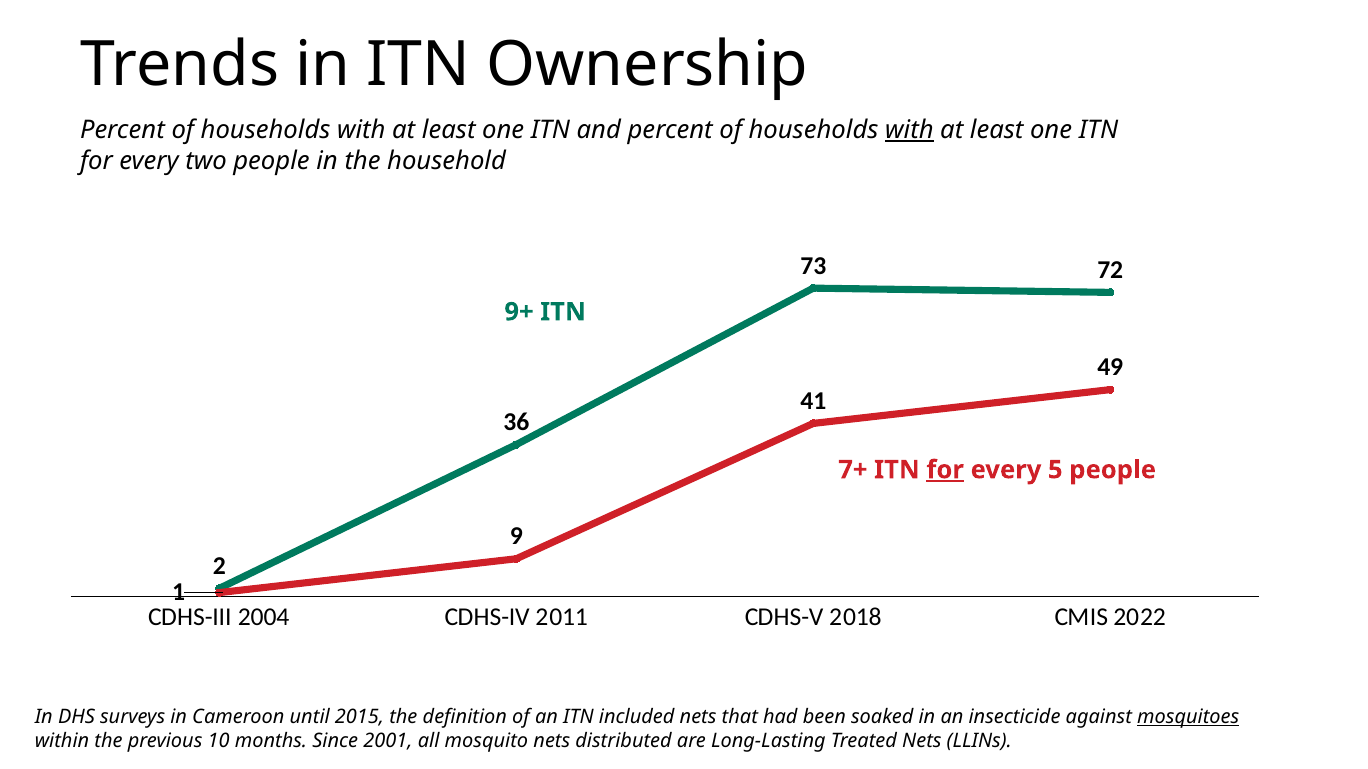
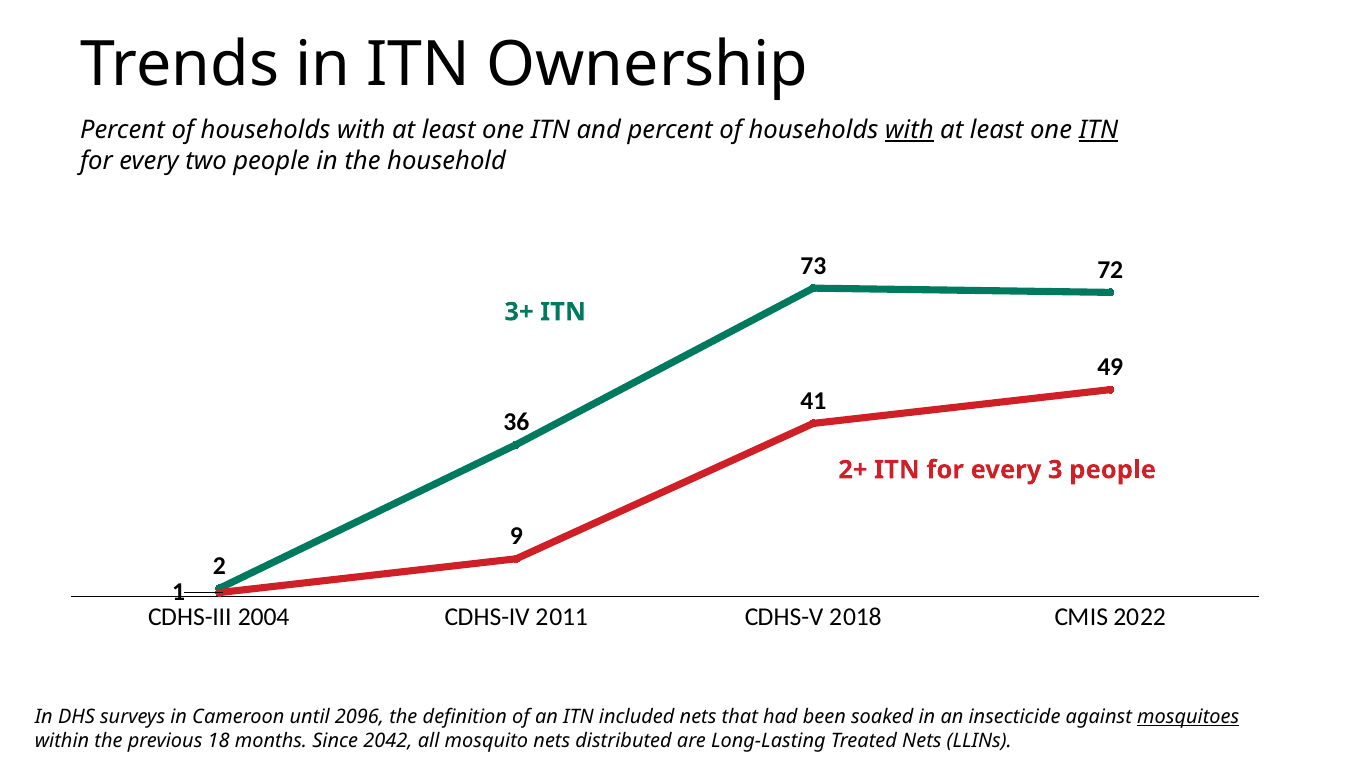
ITN underline: none -> present (1098, 130)
9+: 9+ -> 3+ (519, 312)
7+: 7+ -> 2+ (853, 470)
for underline: present -> none (945, 470)
5: 5 -> 3 (1055, 470)
2015: 2015 -> 2096 (359, 717)
10: 10 -> 18 (219, 741)
2001: 2001 -> 2042 (388, 741)
